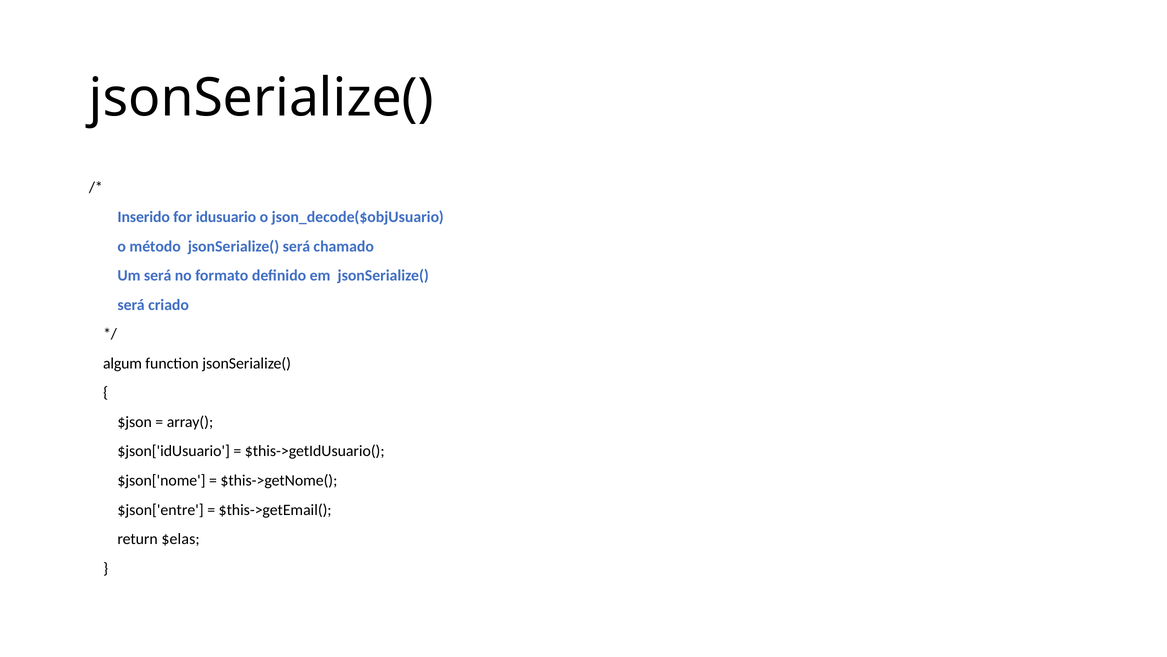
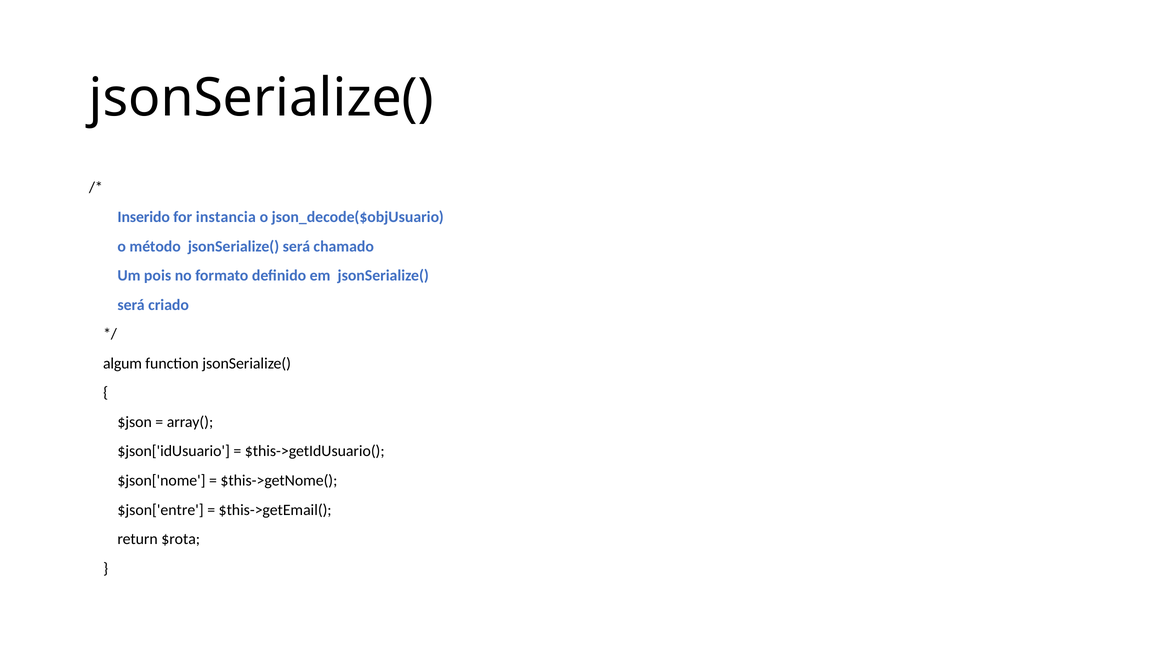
idusuario: idusuario -> instancia (226, 217)
Um será: será -> pois (158, 275)
$elas: $elas -> $rota (181, 539)
